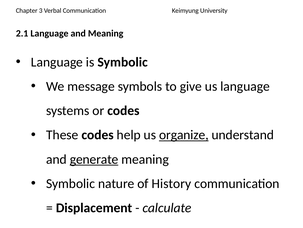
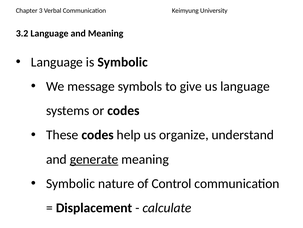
2.1: 2.1 -> 3.2 (22, 33)
organize underline: present -> none (184, 135)
History: History -> Control (172, 183)
